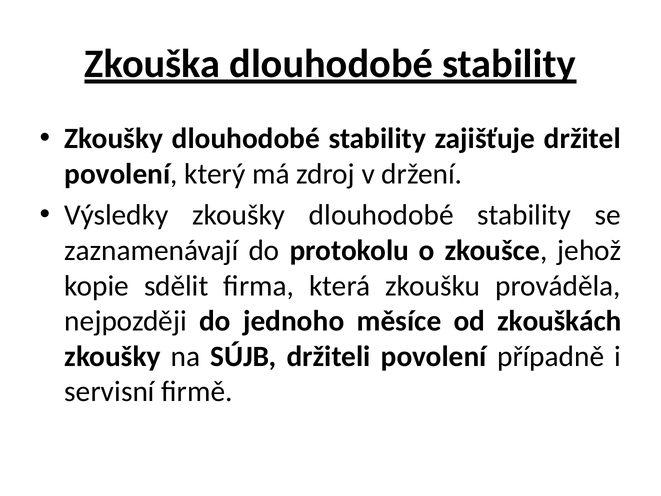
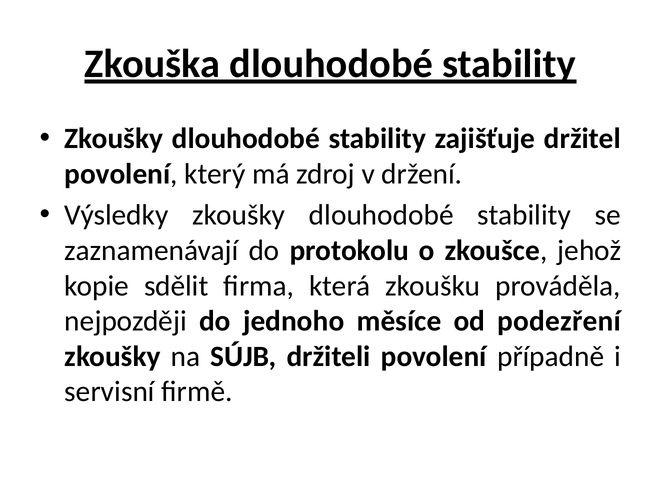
zkouškách: zkouškách -> podezření (559, 321)
